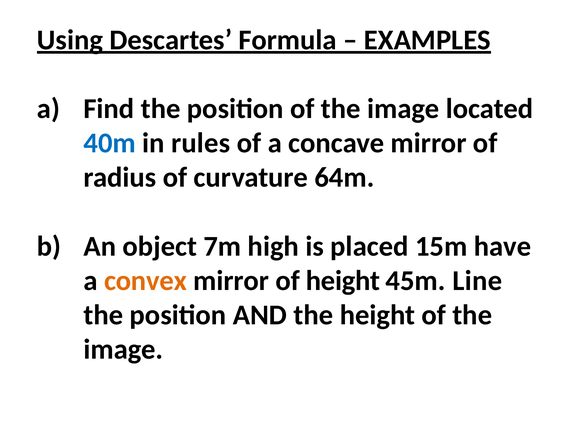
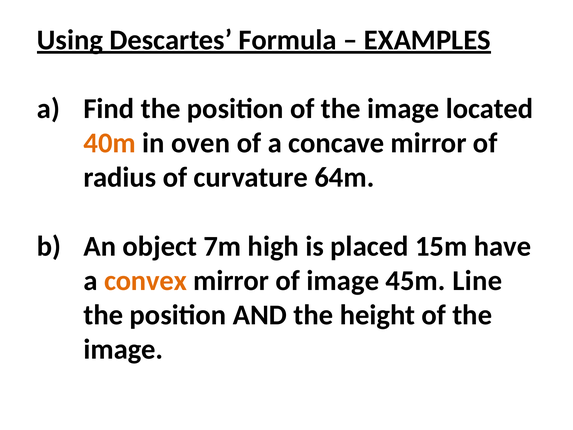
40m colour: blue -> orange (110, 143)
rules: rules -> oven (201, 143)
of height: height -> image (343, 281)
